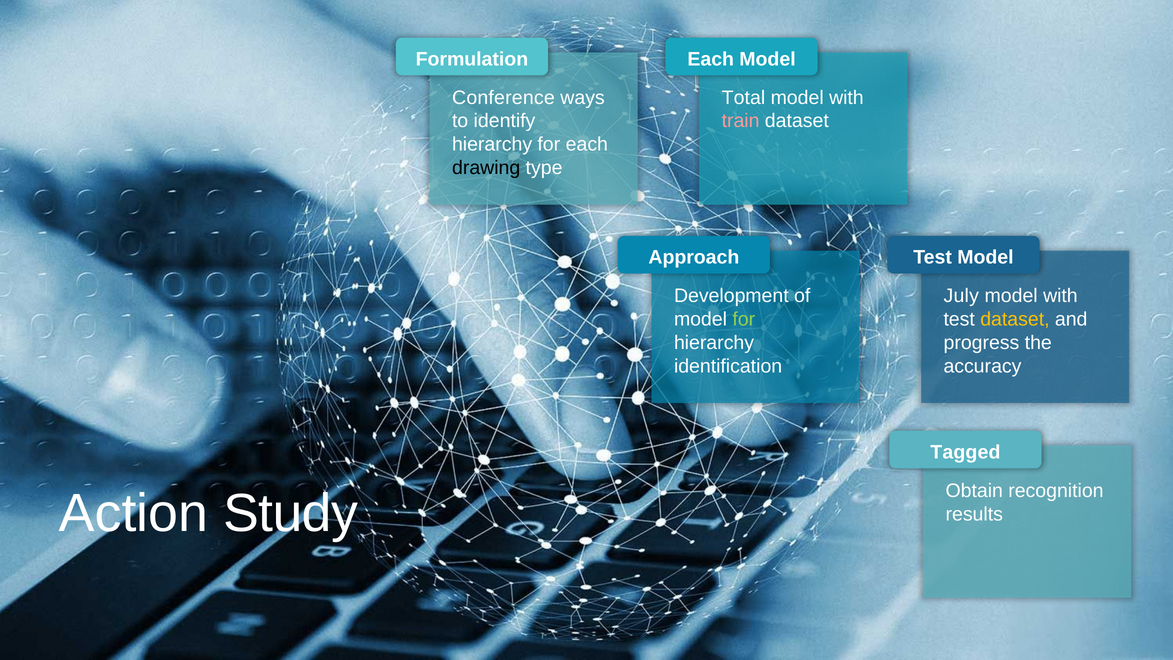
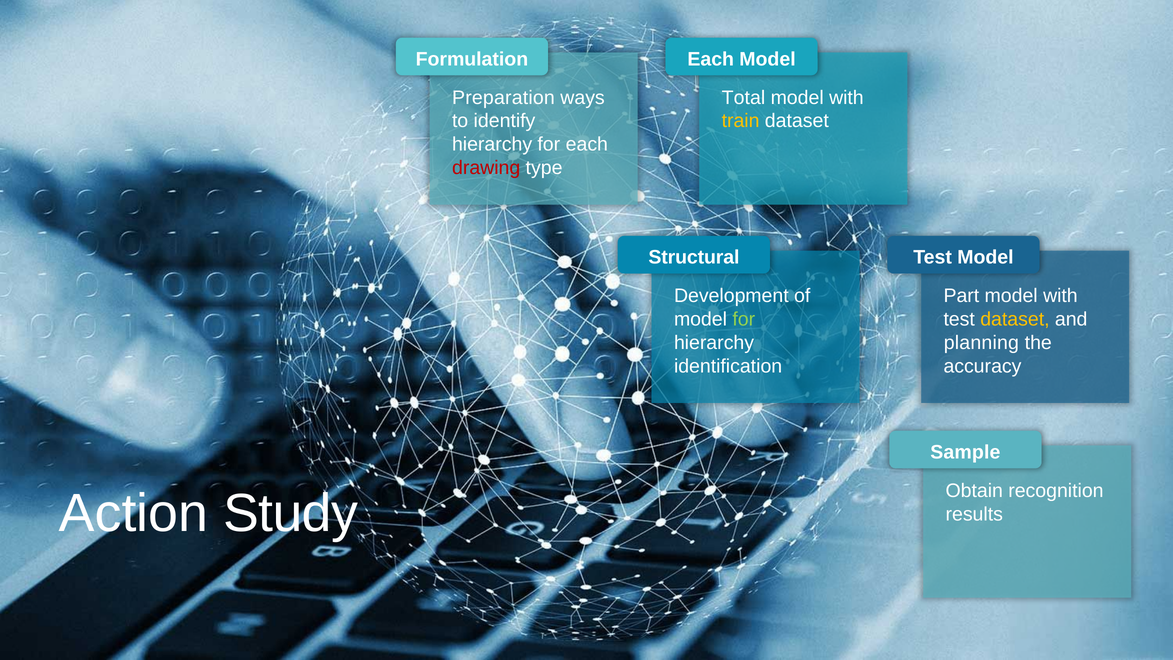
Conference: Conference -> Preparation (503, 98)
train colour: pink -> yellow (741, 121)
drawing colour: black -> red (486, 168)
Approach: Approach -> Structural (694, 257)
July: July -> Part (961, 296)
progress: progress -> planning (981, 343)
Tagged: Tagged -> Sample (965, 452)
